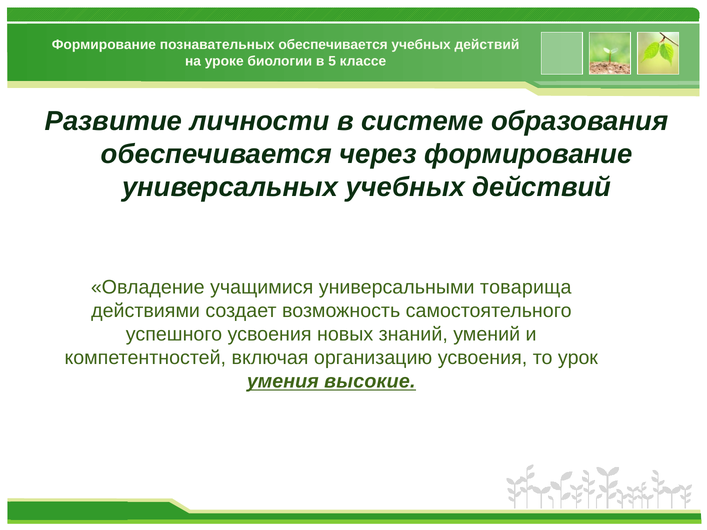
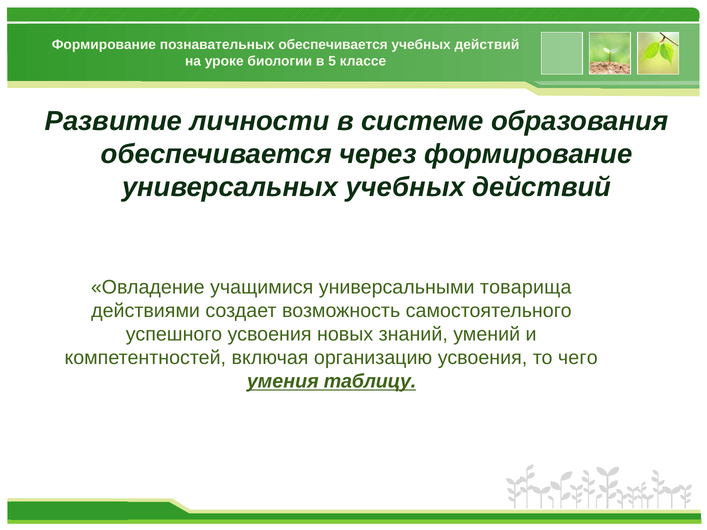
урок: урок -> чего (578, 358)
высокие: высокие -> таблицу (370, 382)
